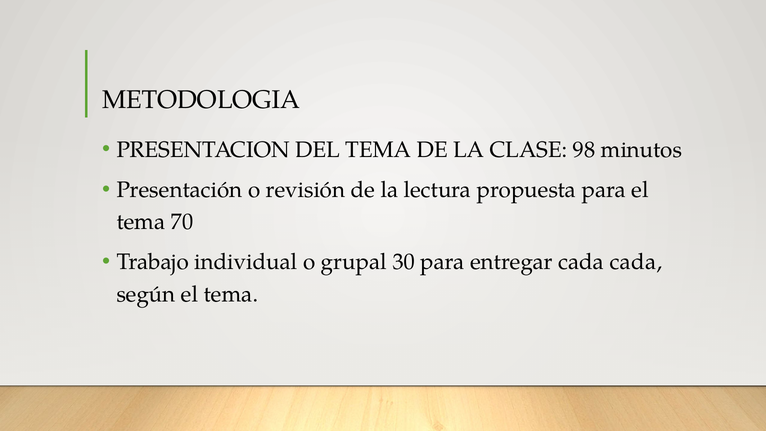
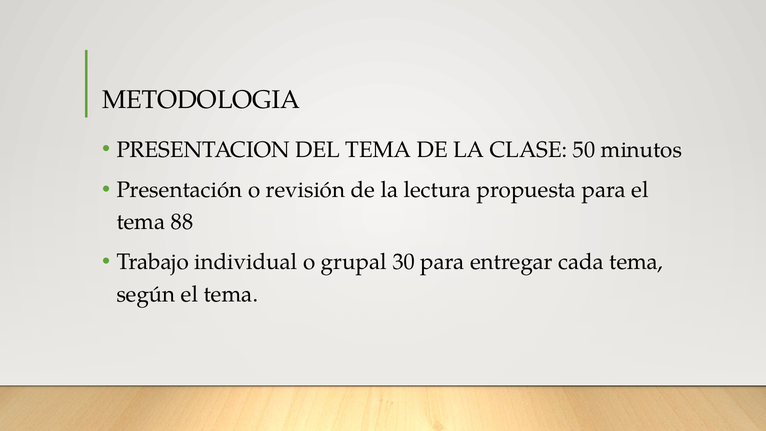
98: 98 -> 50 (584, 150)
70: 70 -> 88 (182, 222)
cada cada: cada -> tema (636, 262)
